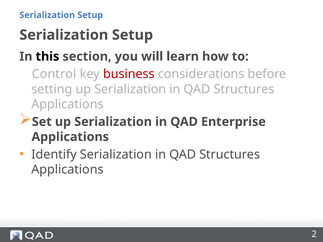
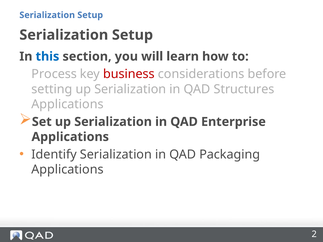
this colour: black -> blue (47, 57)
Control: Control -> Process (54, 74)
Structures: Structures -> Packaging (230, 155)
